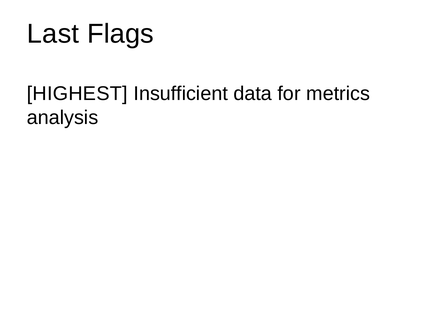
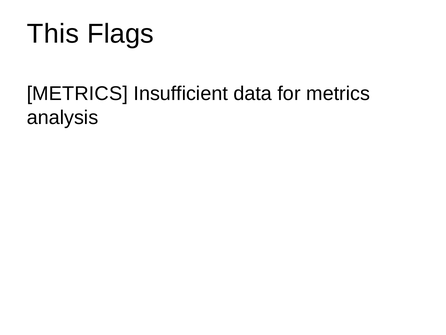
Last: Last -> This (53, 34)
HIGHEST: HIGHEST -> METRICS (77, 94)
